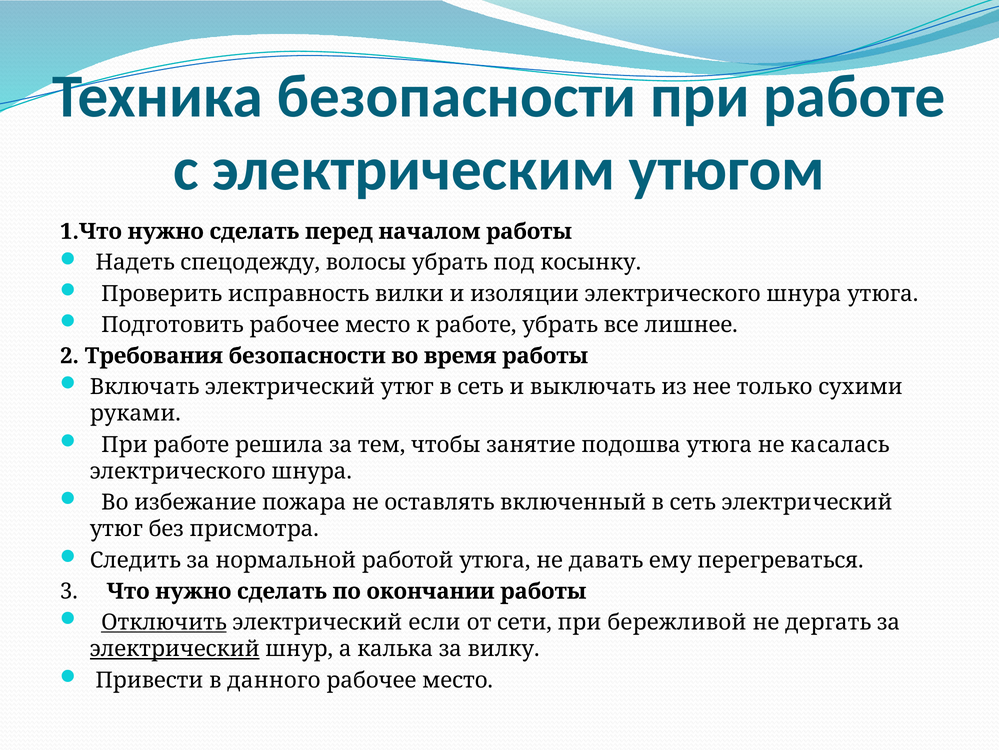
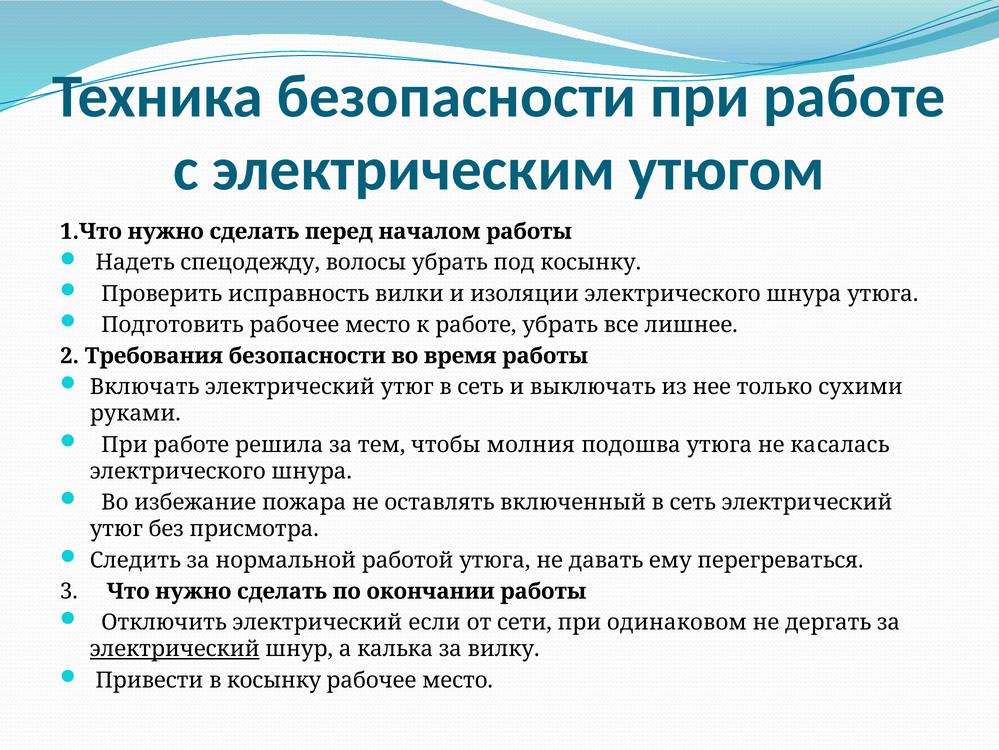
занятие: занятие -> молния (531, 444)
Отключить underline: present -> none (164, 622)
бережливой: бережливой -> одинаковом (677, 622)
в данного: данного -> косынку (274, 680)
